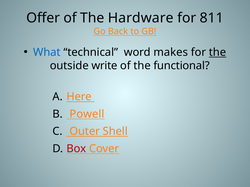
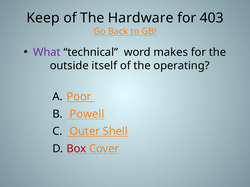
Offer: Offer -> Keep (43, 18)
811: 811 -> 403 (212, 18)
What colour: blue -> purple (47, 52)
the underline: present -> none (218, 52)
write: write -> itself (104, 66)
functional: functional -> operating (182, 66)
Here: Here -> Poor (79, 97)
